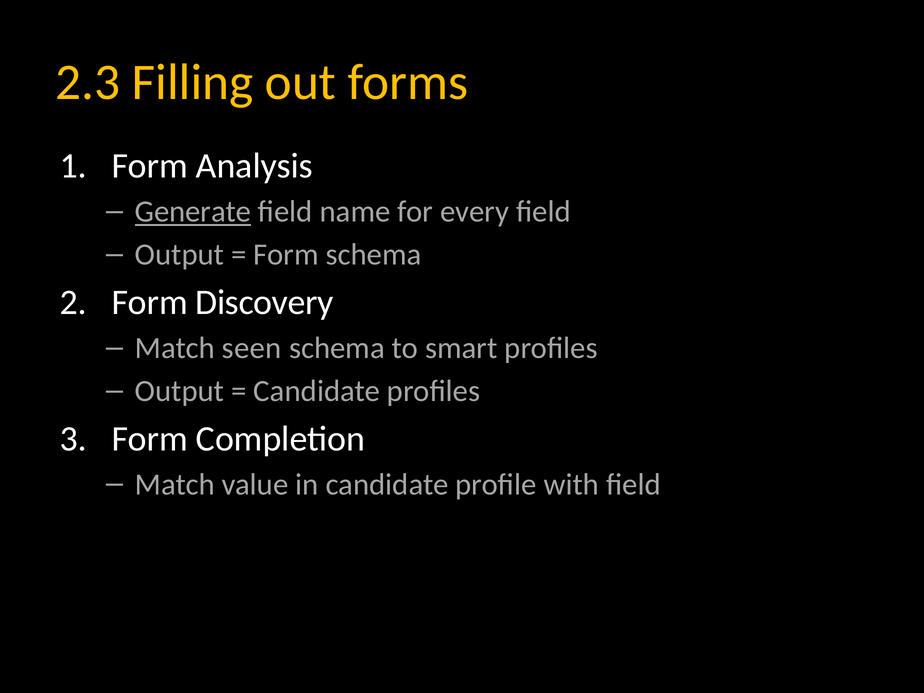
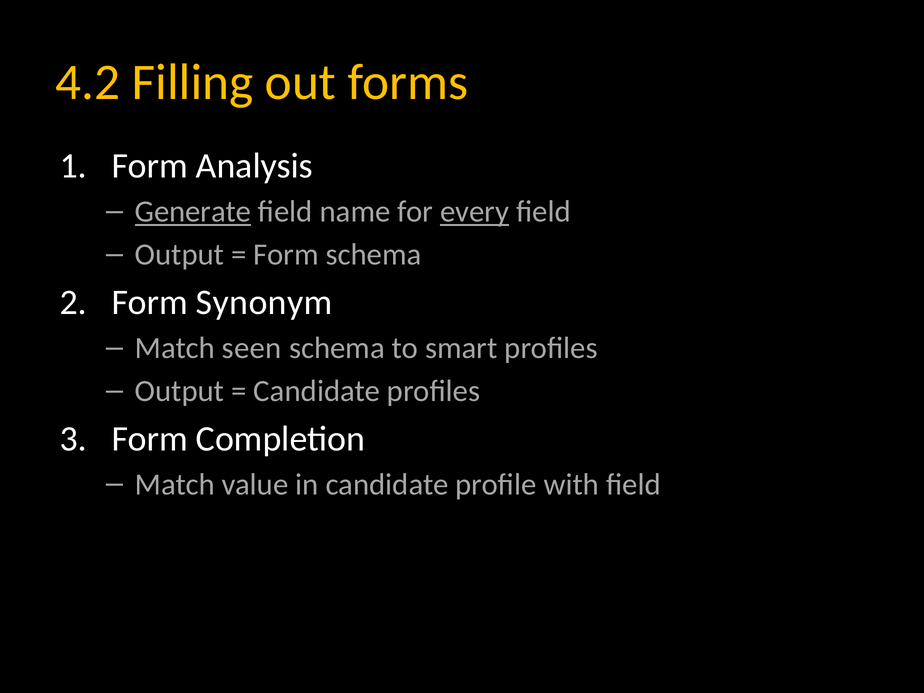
2.3: 2.3 -> 4.2 (88, 82)
every underline: none -> present (475, 212)
Discovery: Discovery -> Synonym (264, 302)
